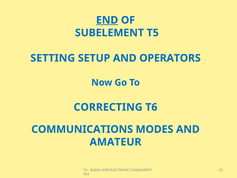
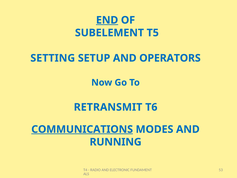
CORRECTING: CORRECTING -> RETRANSMIT (108, 107)
COMMUNICATIONS underline: none -> present (82, 129)
AMATEUR: AMATEUR -> RUNNING (116, 142)
